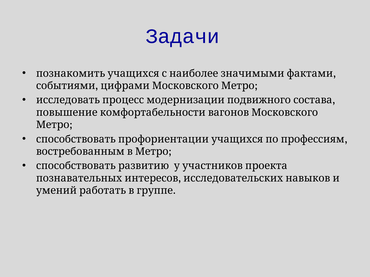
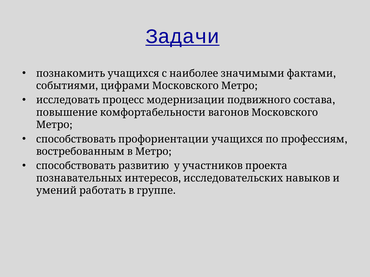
Задачи underline: none -> present (182, 36)
